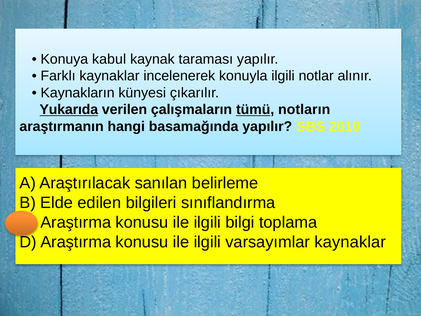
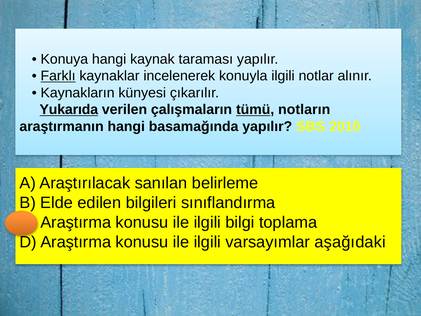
Konuya kabul: kabul -> hangi (109, 59)
Farklı underline: none -> present (58, 76)
varsayımlar kaynaklar: kaynaklar -> aşağıdaki (350, 242)
